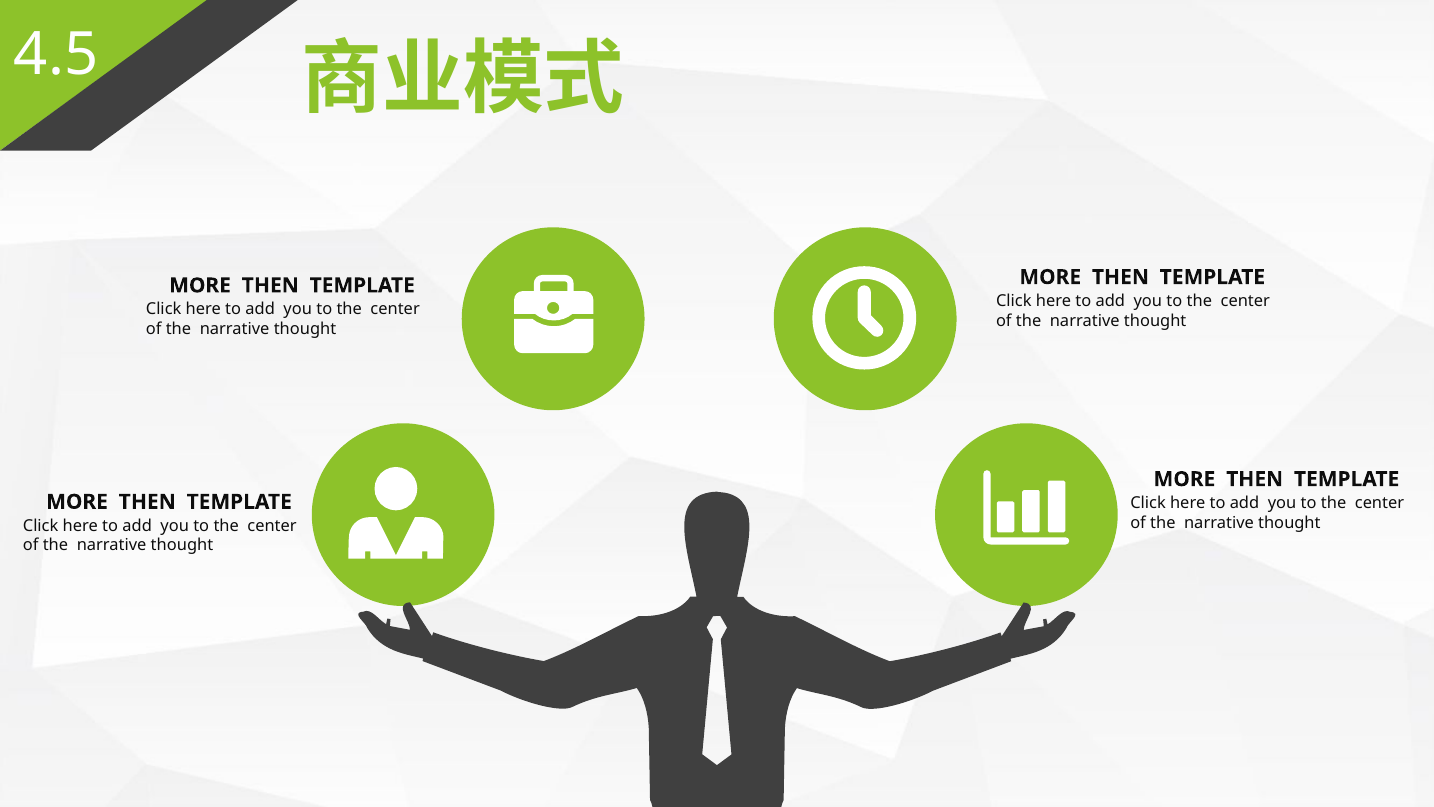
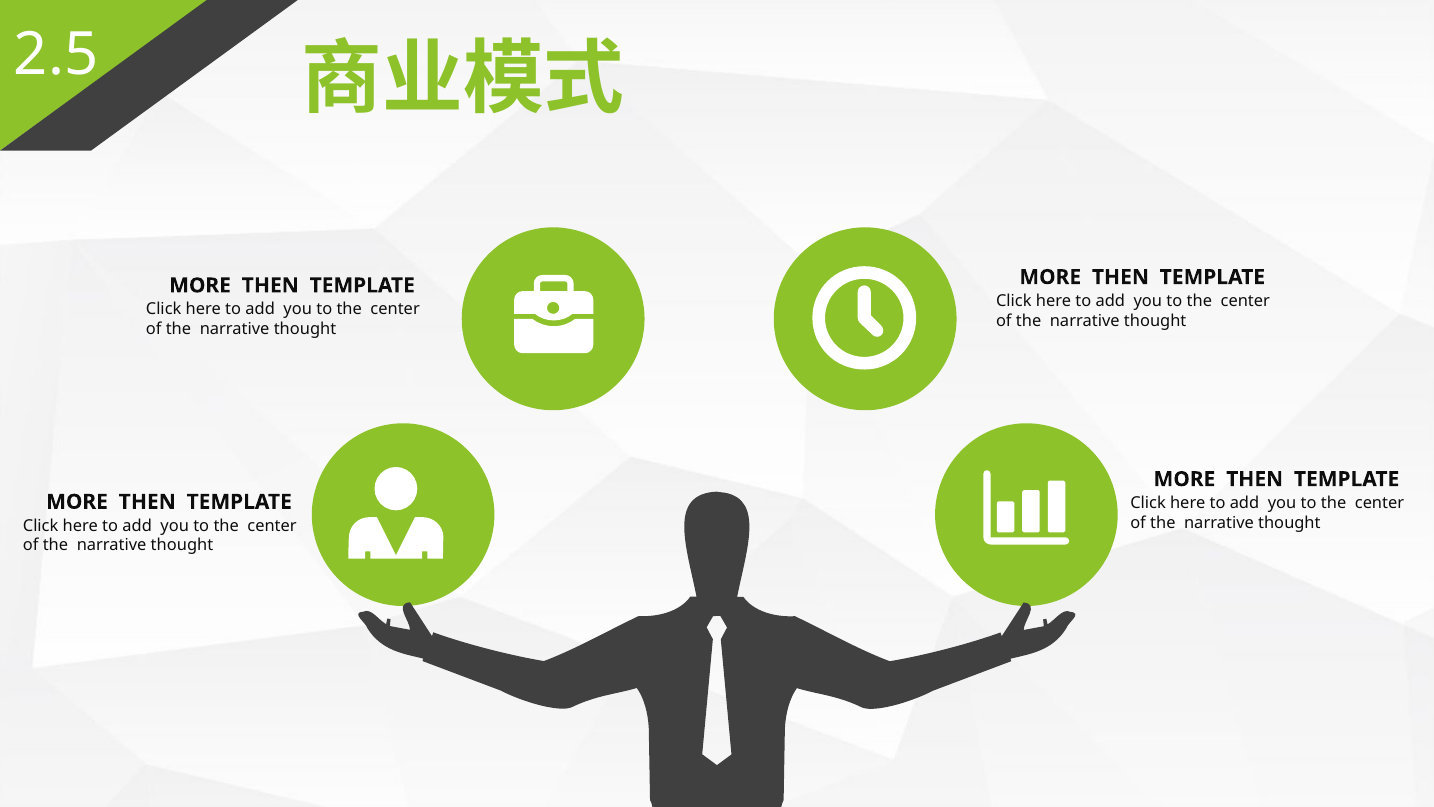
4.5: 4.5 -> 2.5 (56, 55)
